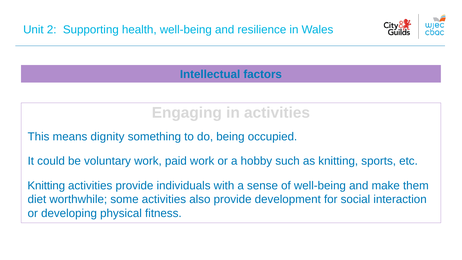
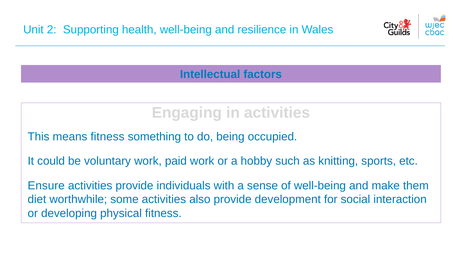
means dignity: dignity -> fitness (108, 137)
Knitting: Knitting -> Ensure (46, 185)
